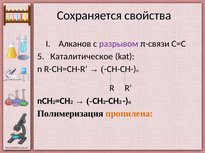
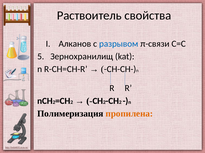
Сохраняется: Сохраняется -> Раствоитель (89, 16)
разрывом colour: purple -> blue (119, 44)
Каталитическое: Каталитическое -> Зернохранилищ (82, 57)
